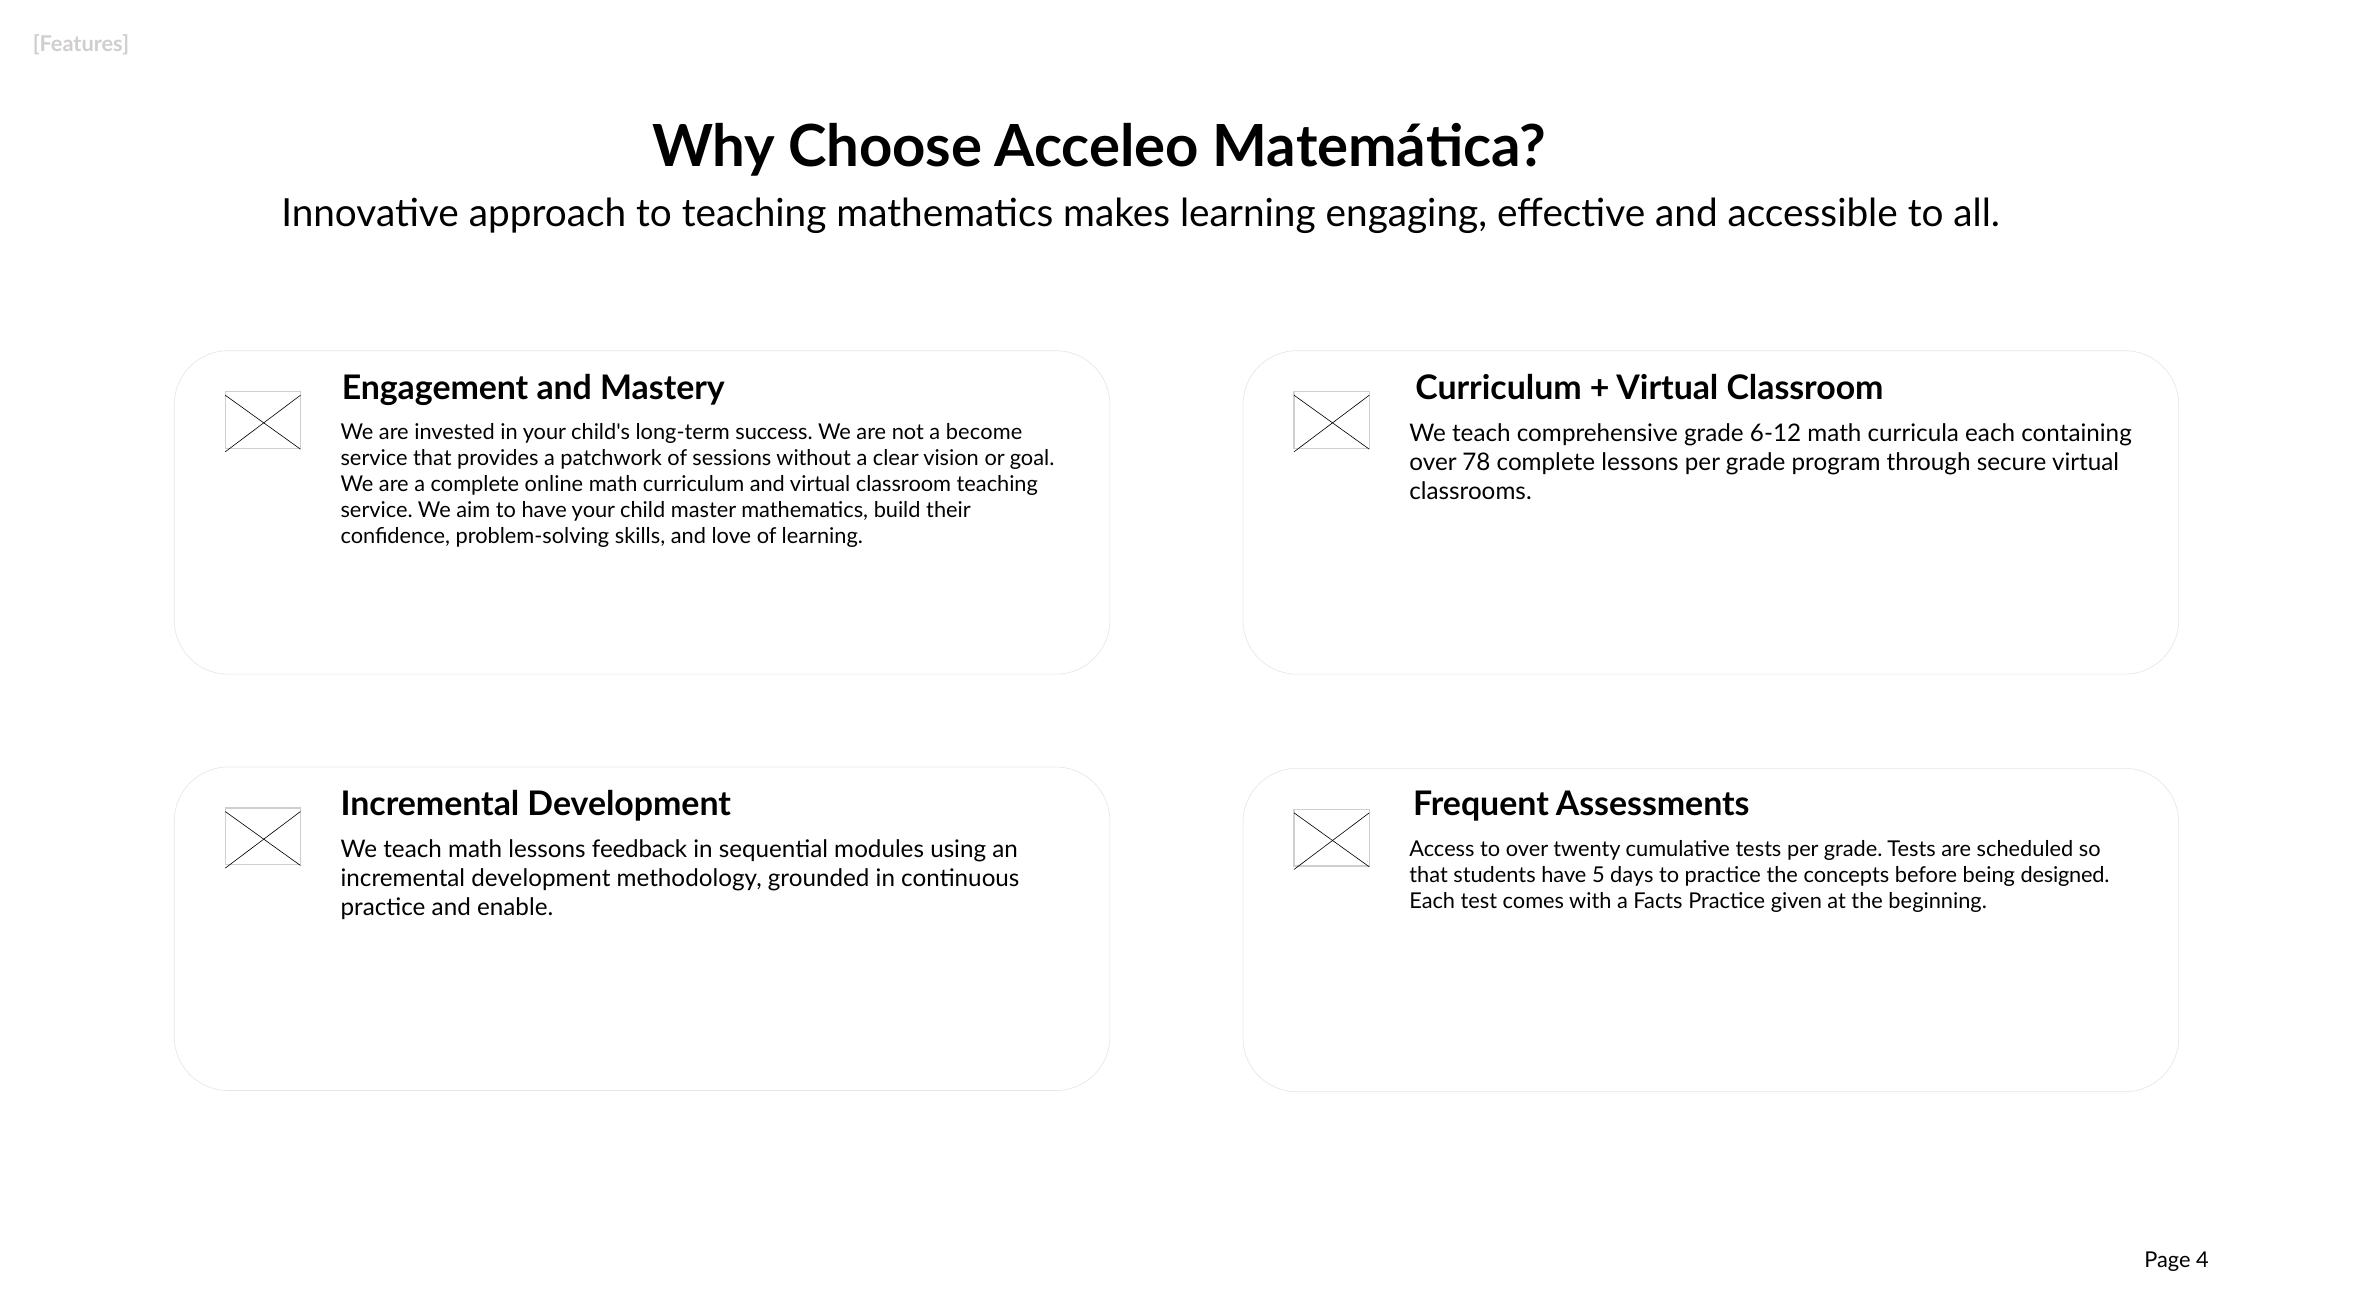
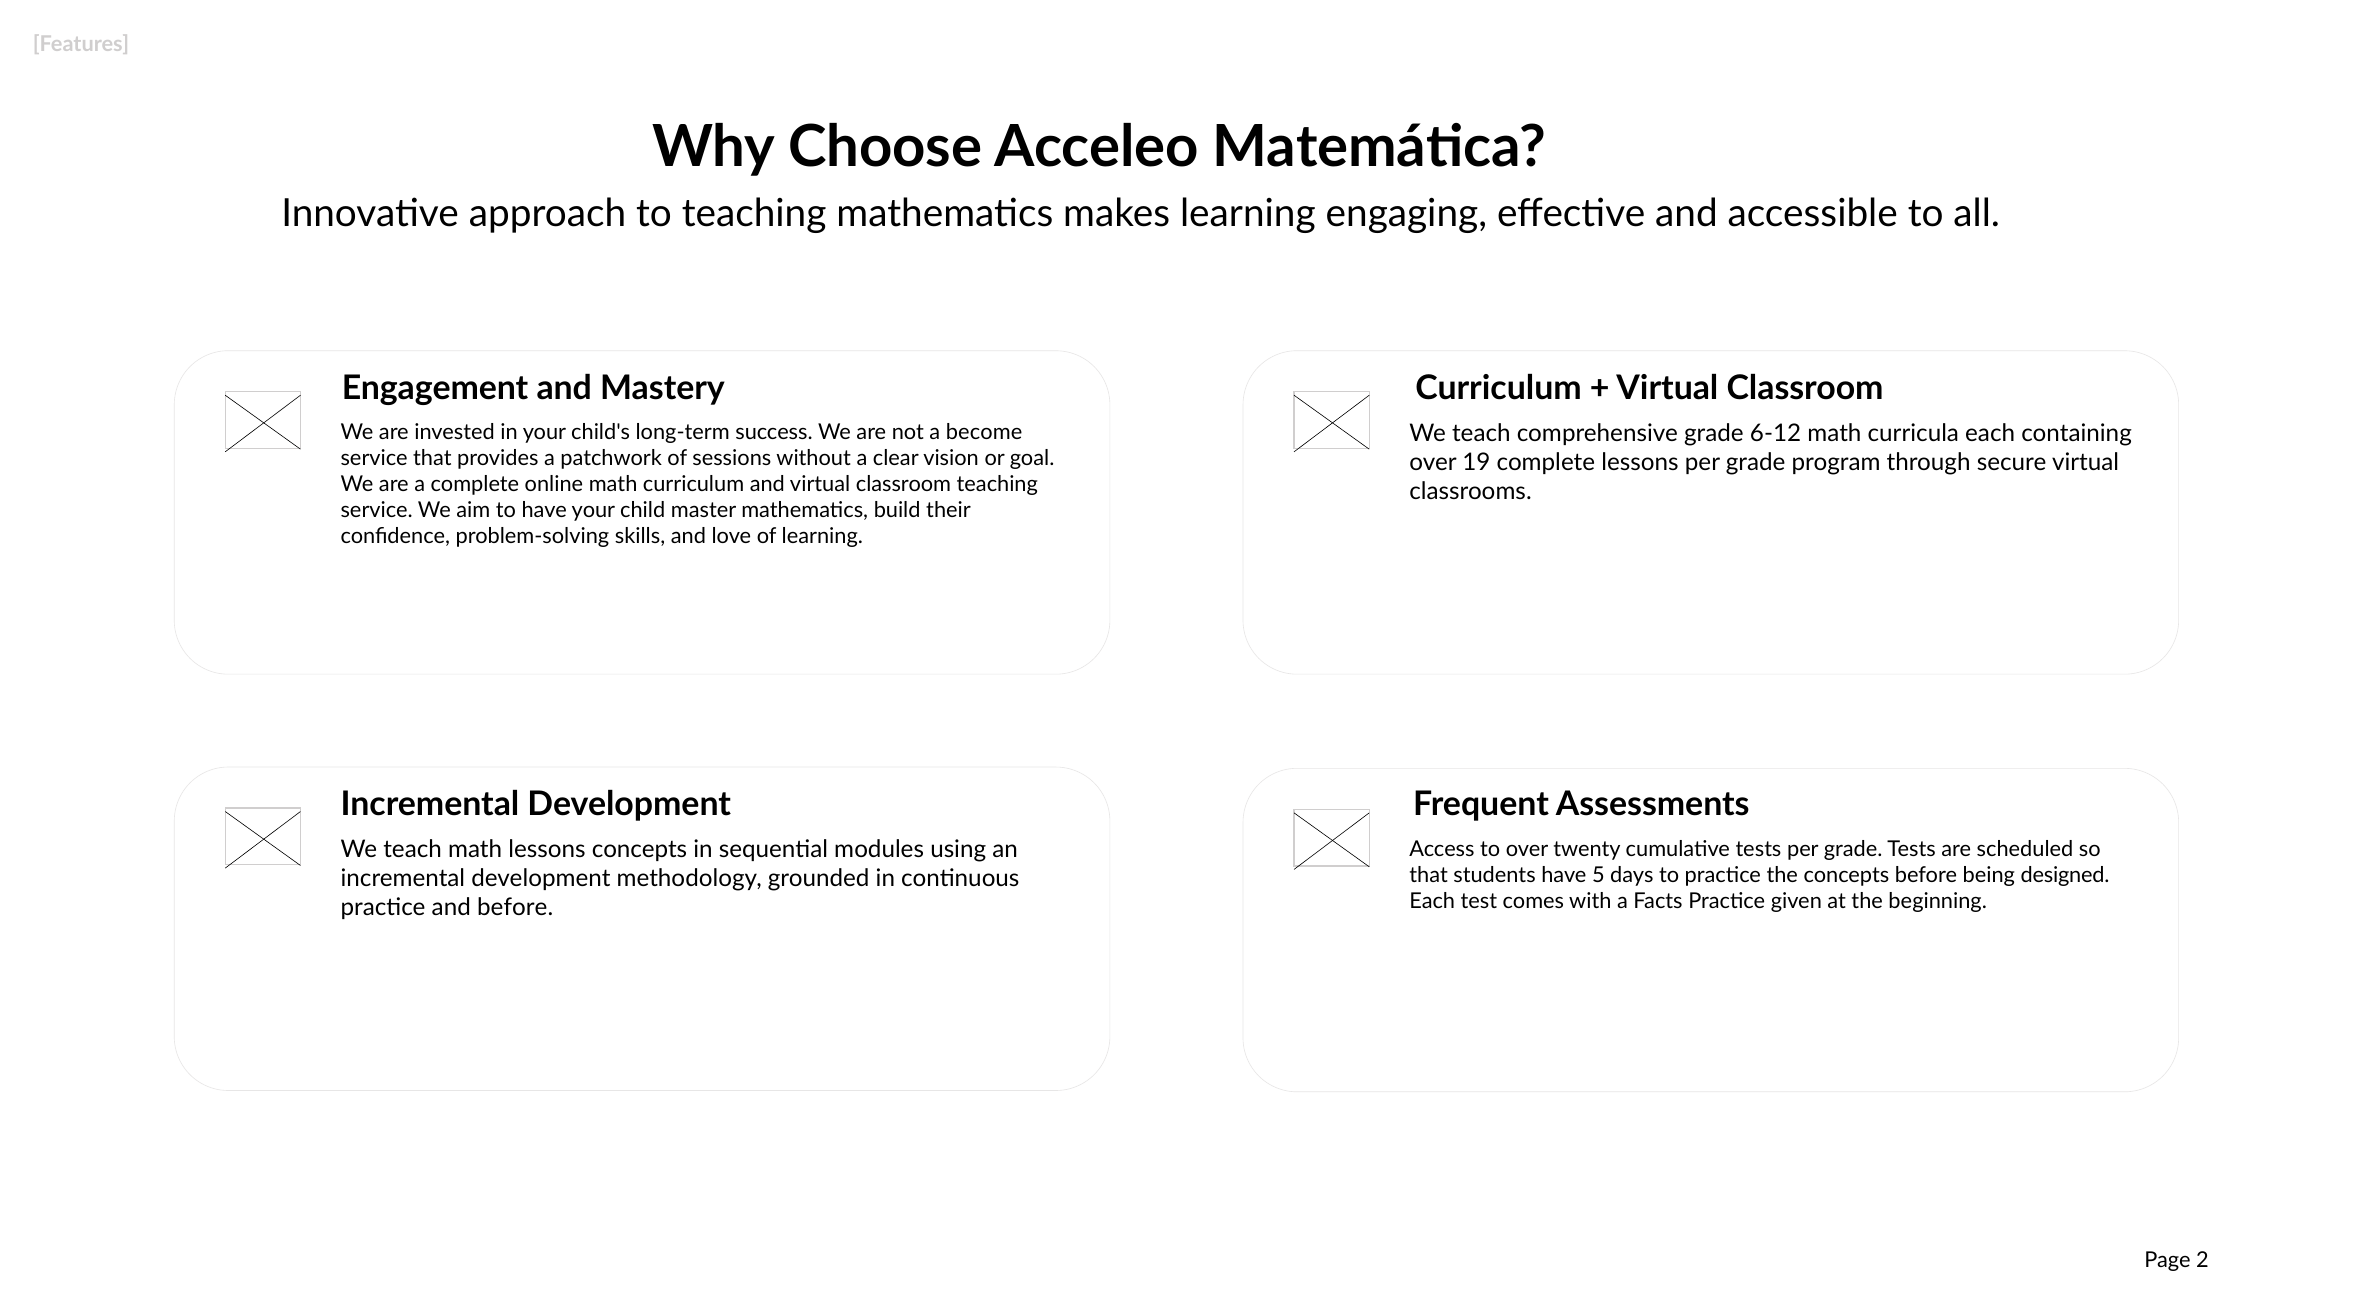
78: 78 -> 19 (1476, 463)
lessons feedback: feedback -> concepts (639, 850)
and enable: enable -> before (515, 908)
4: 4 -> 2 (2202, 1261)
